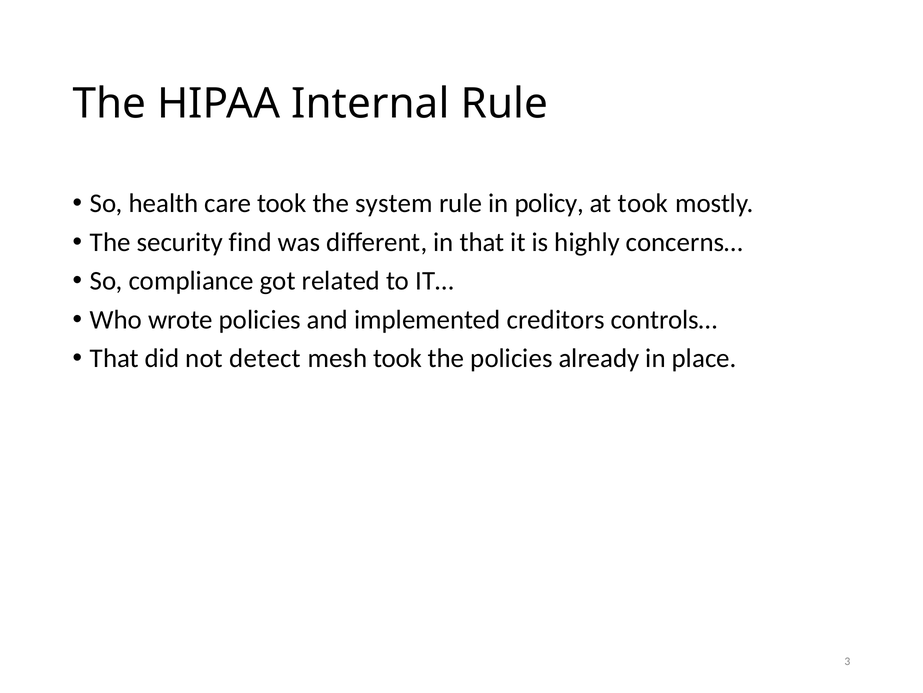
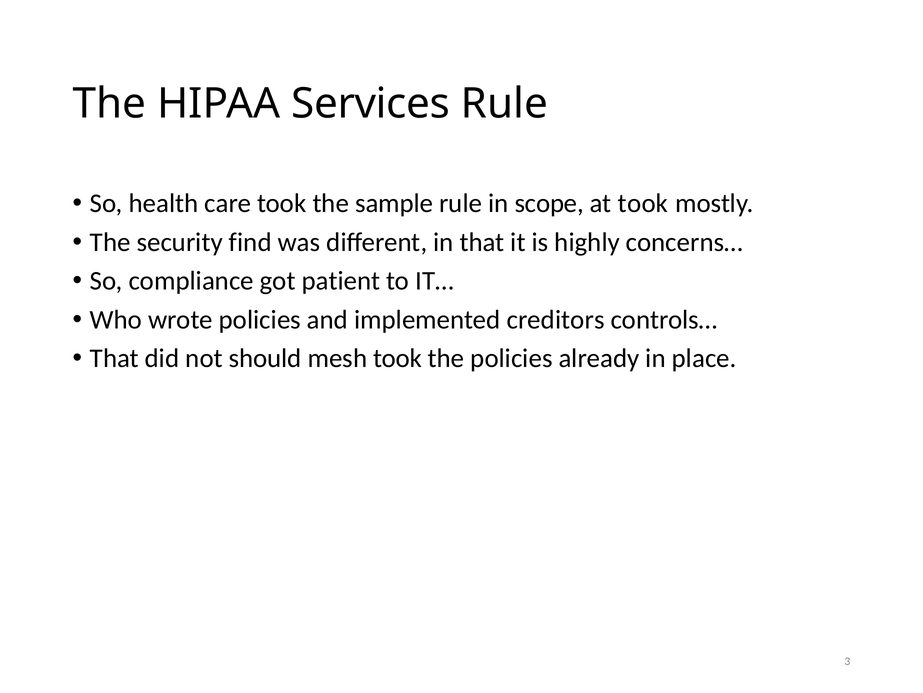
Internal: Internal -> Services (371, 103)
system: system -> sample (394, 203)
policy: policy -> scope (549, 203)
related: related -> patient (341, 281)
detect: detect -> should (265, 358)
